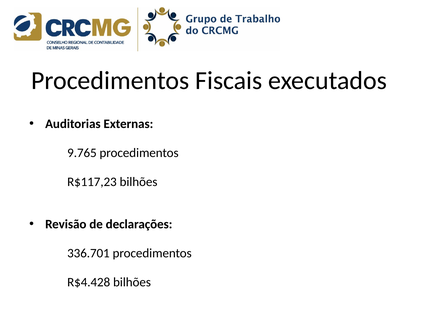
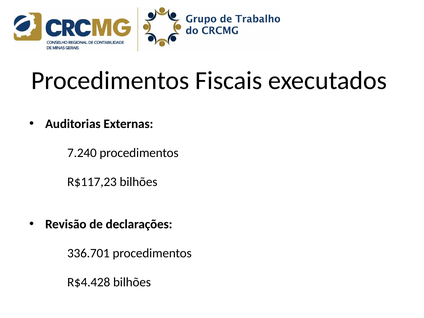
9.765: 9.765 -> 7.240 (82, 153)
